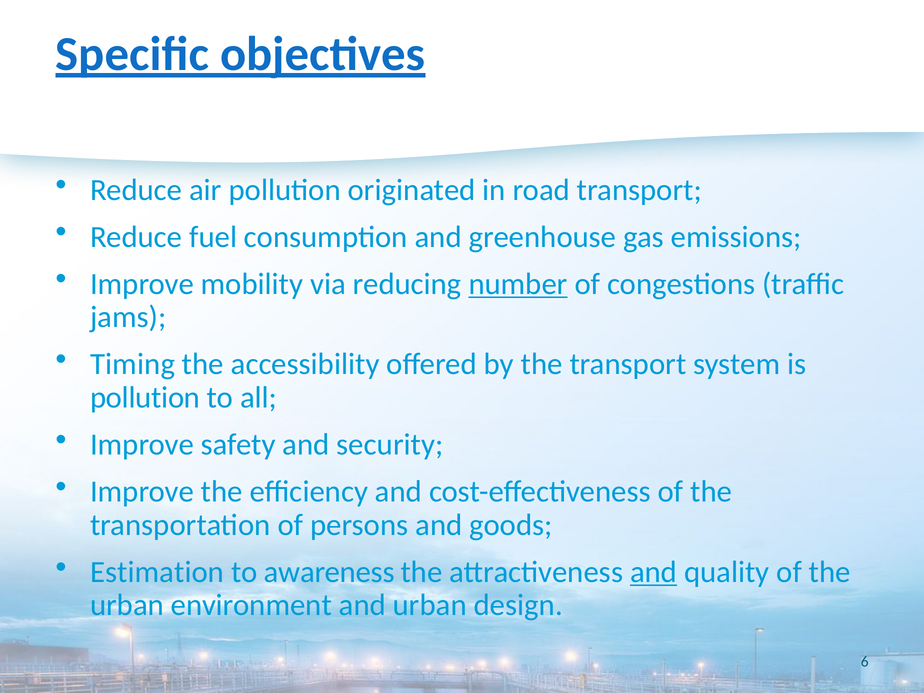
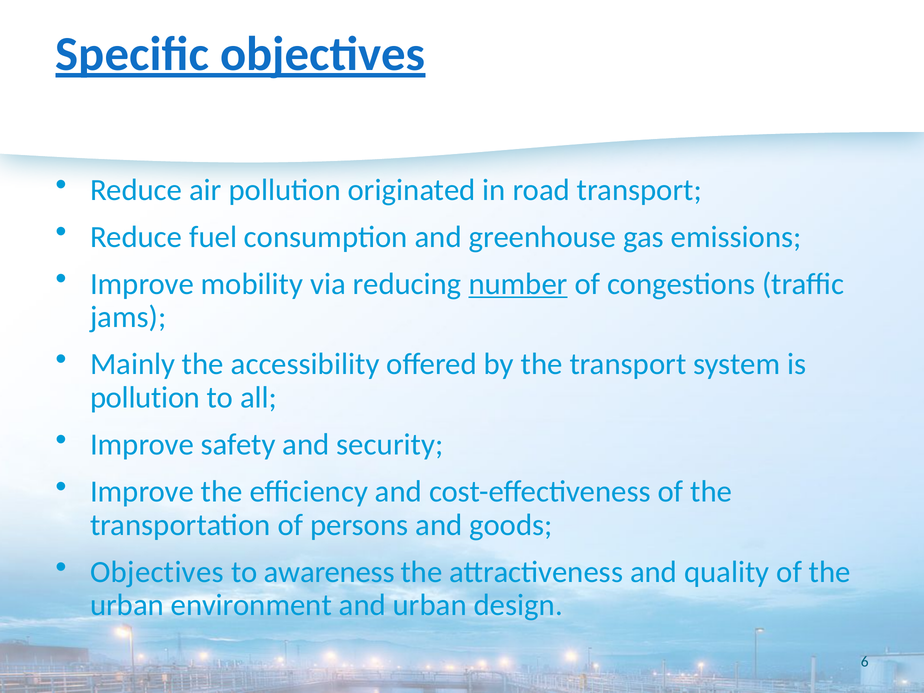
Timing: Timing -> Mainly (133, 364)
Estimation: Estimation -> Objectives (157, 572)
and underline: present -> none (654, 572)
